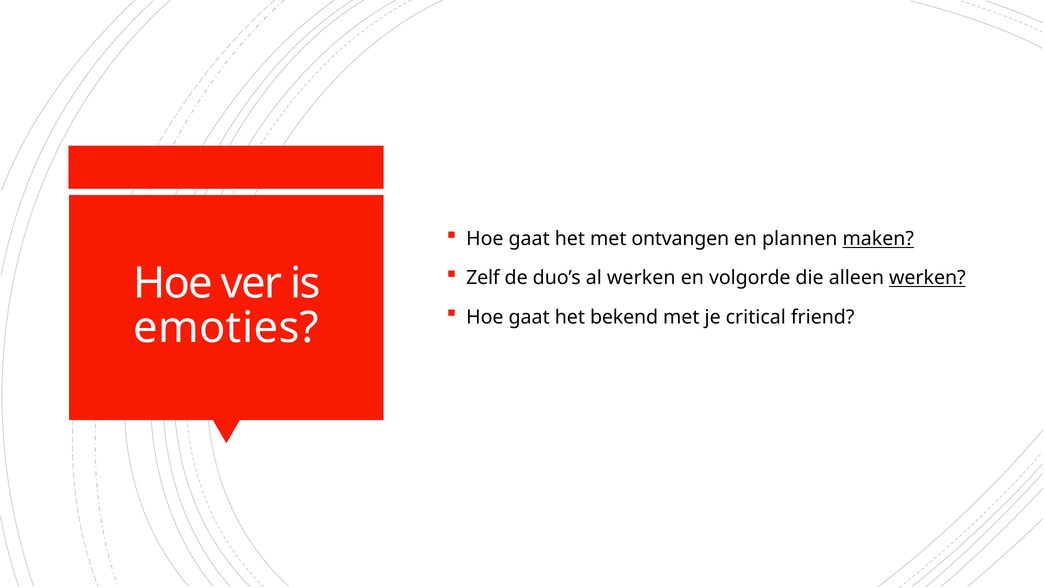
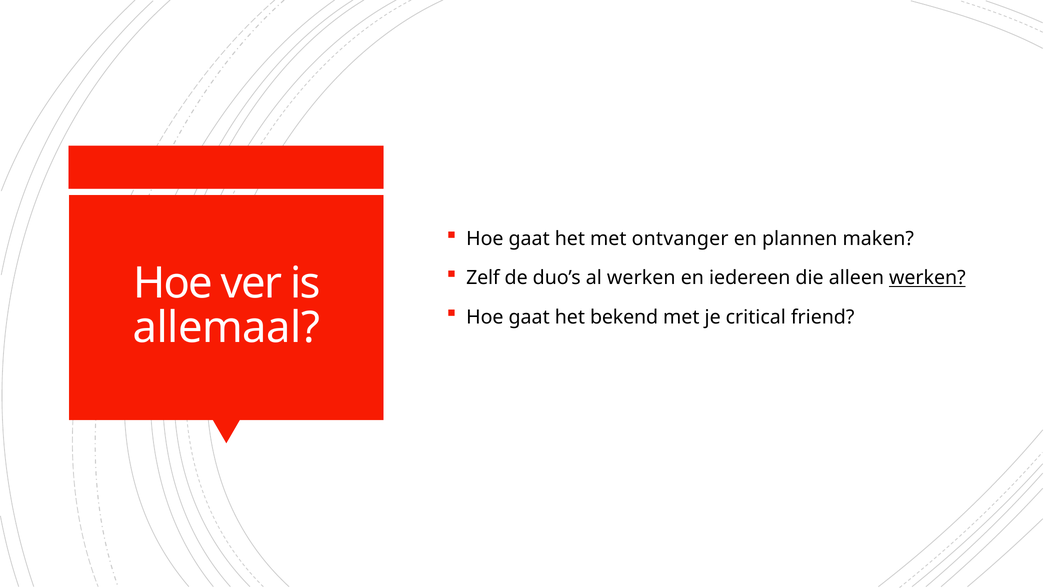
ontvangen: ontvangen -> ontvanger (680, 239)
maken underline: present -> none (878, 239)
volgorde: volgorde -> iedereen (750, 278)
emoties: emoties -> allemaal (226, 328)
